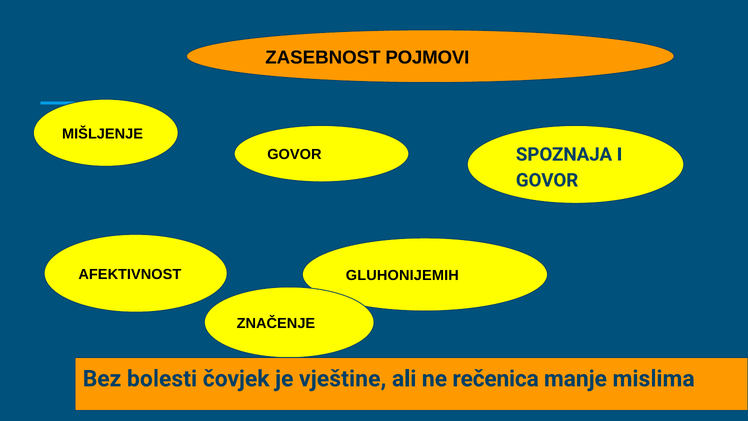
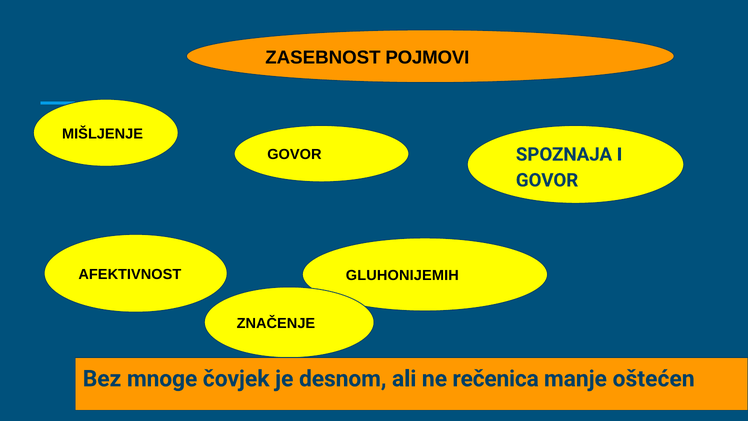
bolesti: bolesti -> mnoge (162, 379)
vještine: vještine -> desnom (343, 379)
mislima: mislima -> oštećen (654, 379)
